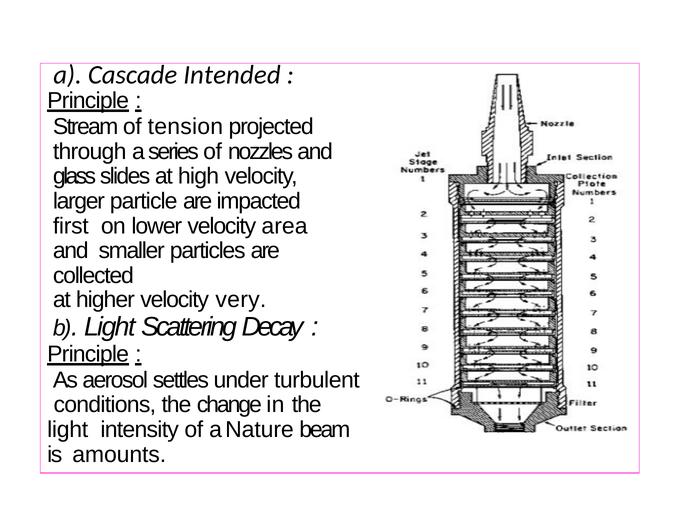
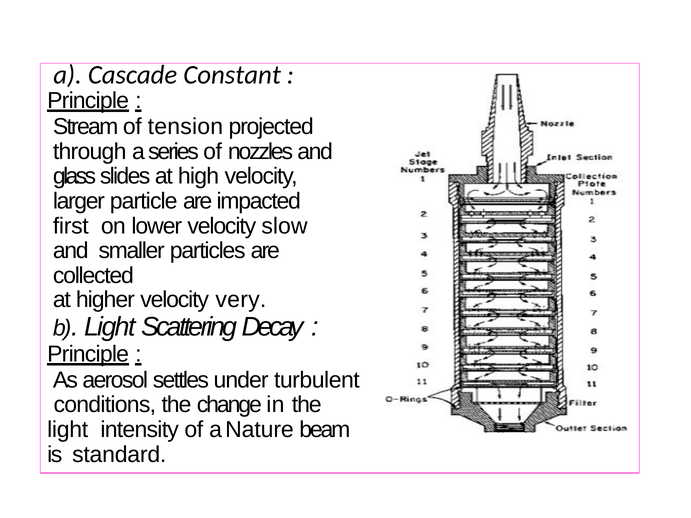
Intended: Intended -> Constant (232, 75)
area: area -> slow (285, 226)
amounts: amounts -> standard (119, 455)
